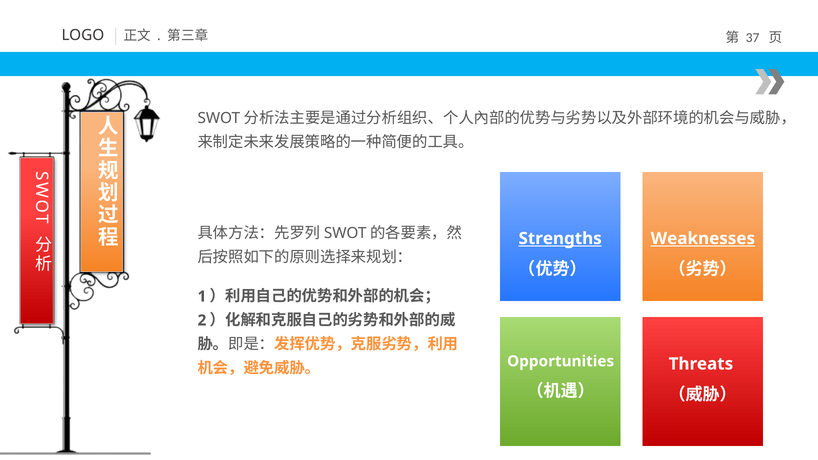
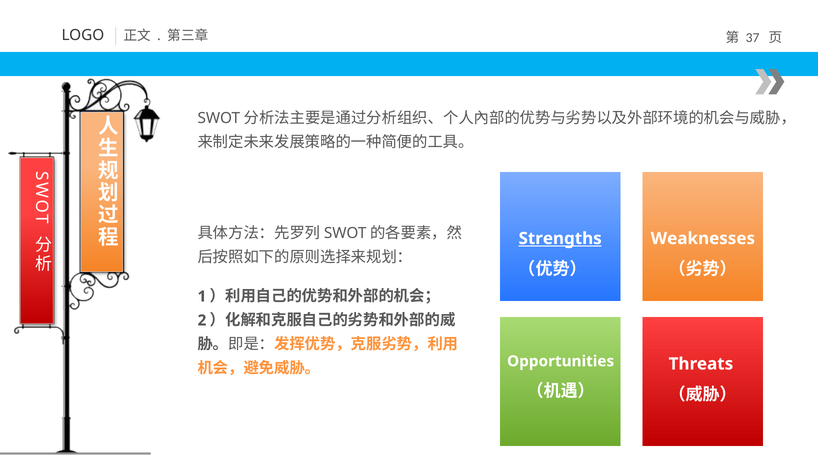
Weaknesses underline: present -> none (703, 239)
